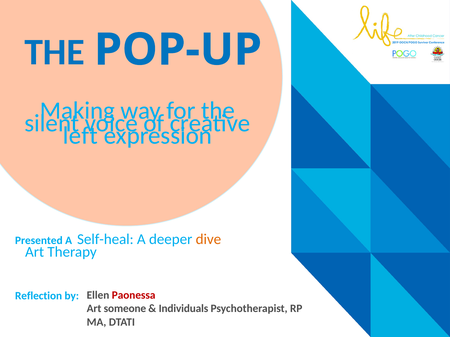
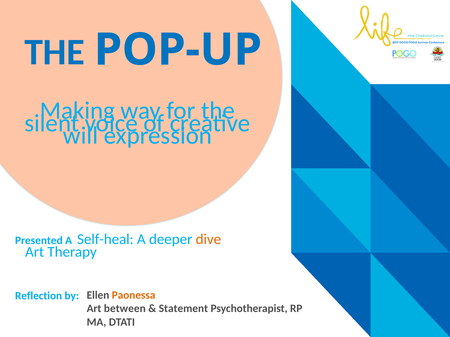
left: left -> will (80, 136)
Paonessa colour: red -> orange (134, 296)
someone: someone -> between (125, 309)
Individuals: Individuals -> Statement (183, 309)
